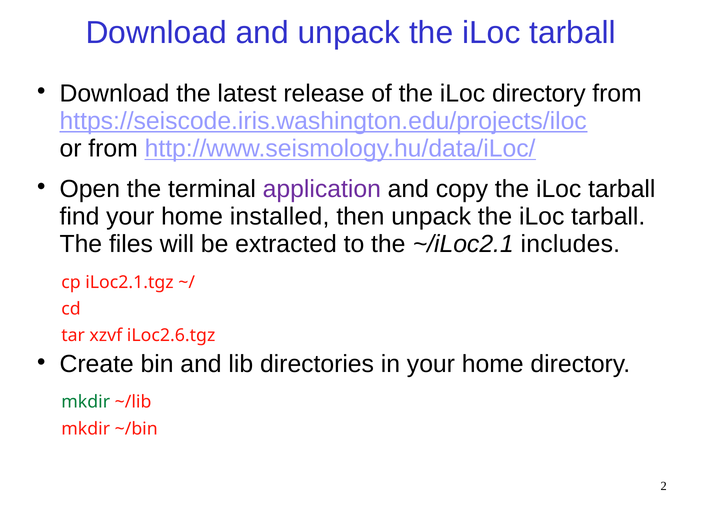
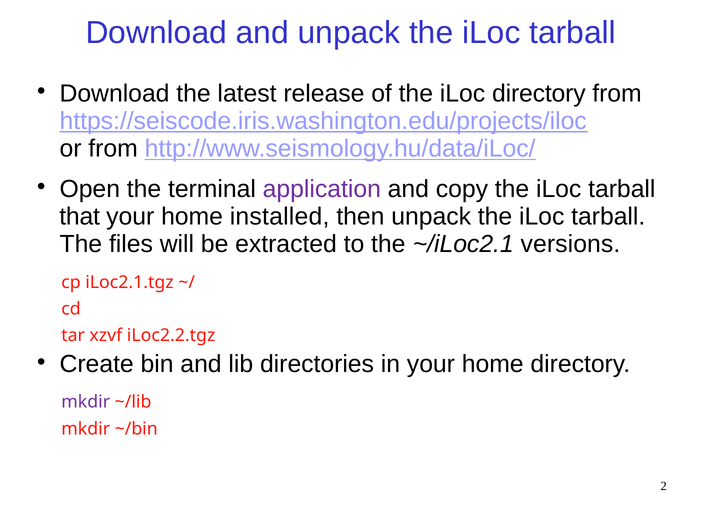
find: find -> that (80, 217)
includes: includes -> versions (570, 244)
iLoc2.6.tgz: iLoc2.6.tgz -> iLoc2.2.tgz (171, 336)
mkdir colour: green -> purple (86, 402)
